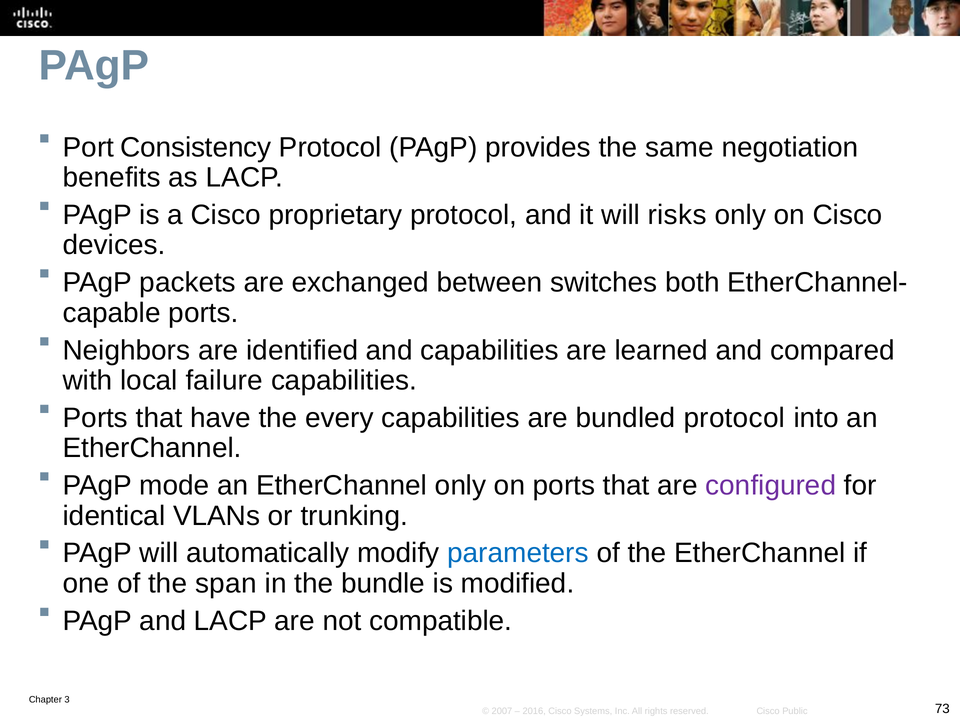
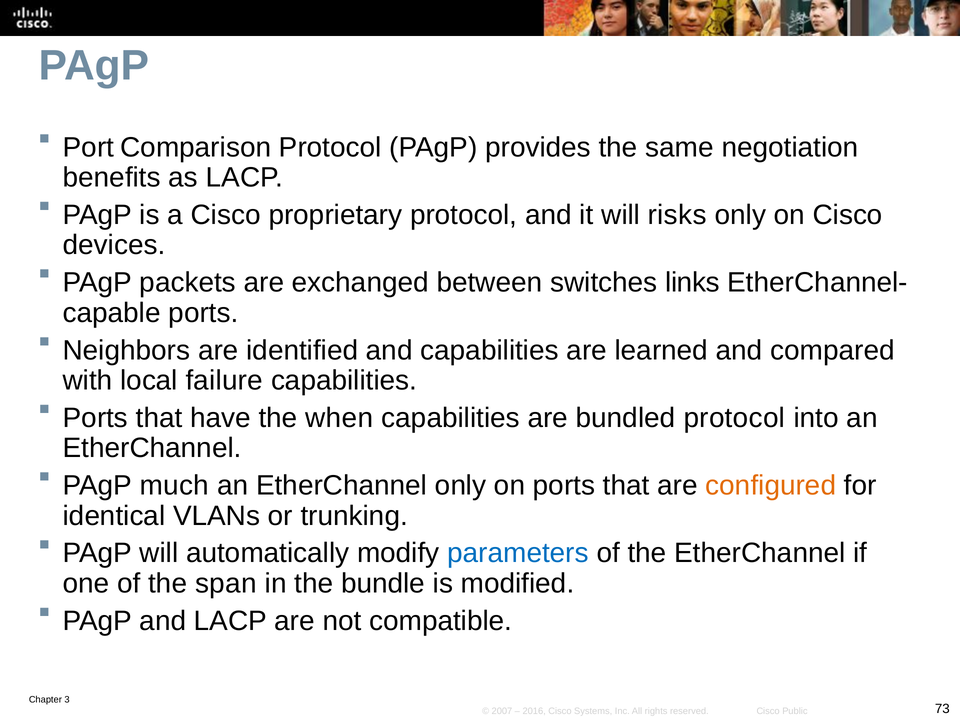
Consistency: Consistency -> Comparison (196, 147)
both: both -> links (693, 283)
every: every -> when (339, 418)
mode: mode -> much (174, 486)
configured colour: purple -> orange (771, 486)
